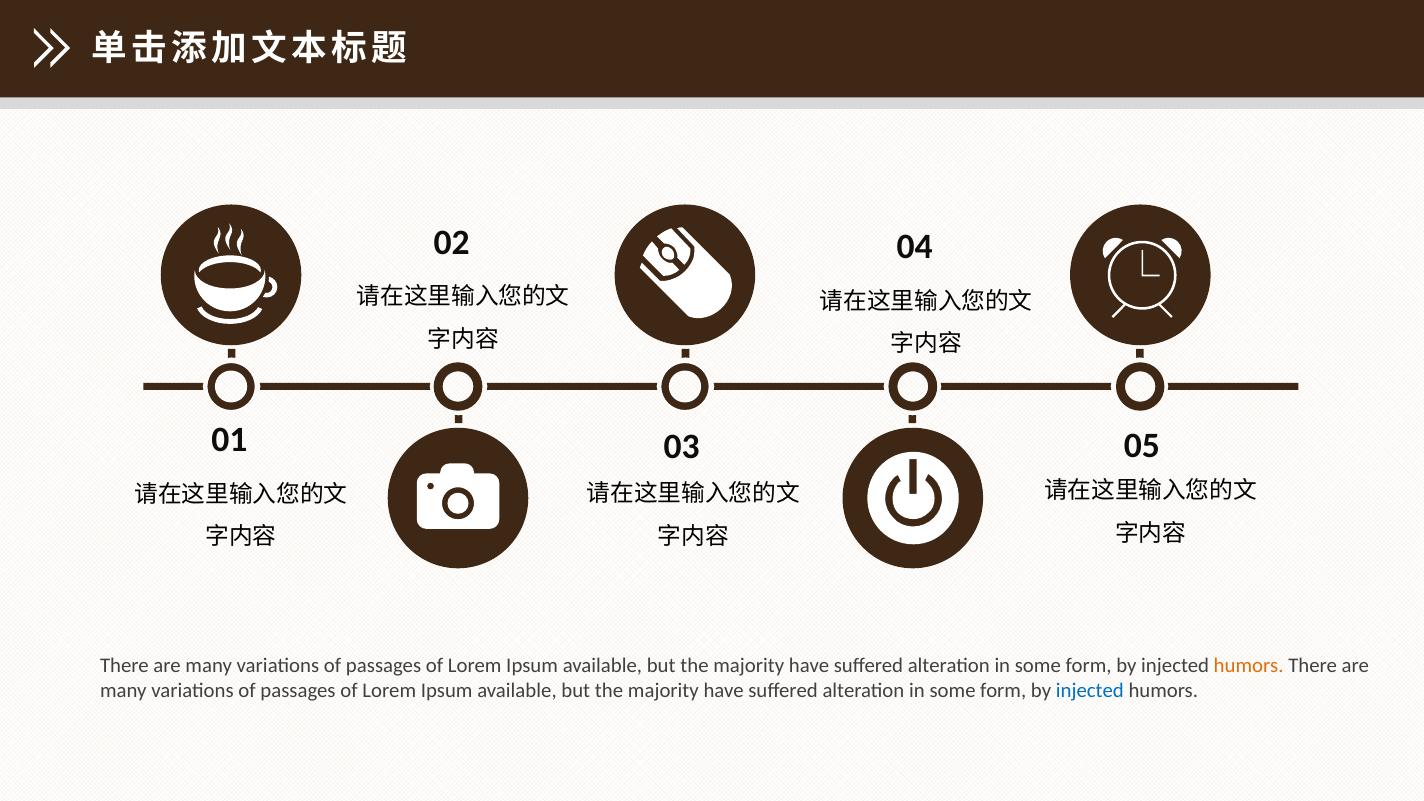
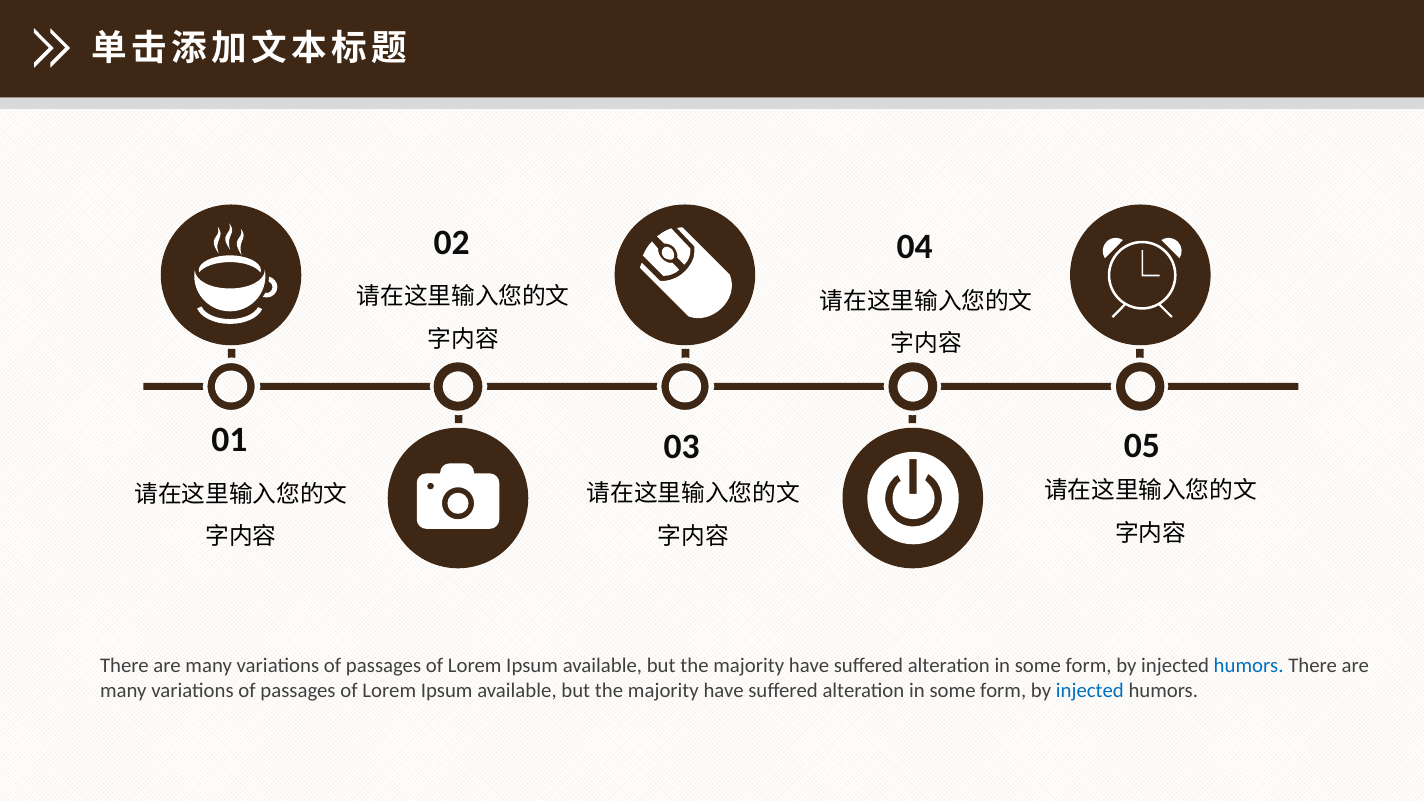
humors colour: orange -> blue (1249, 666)
